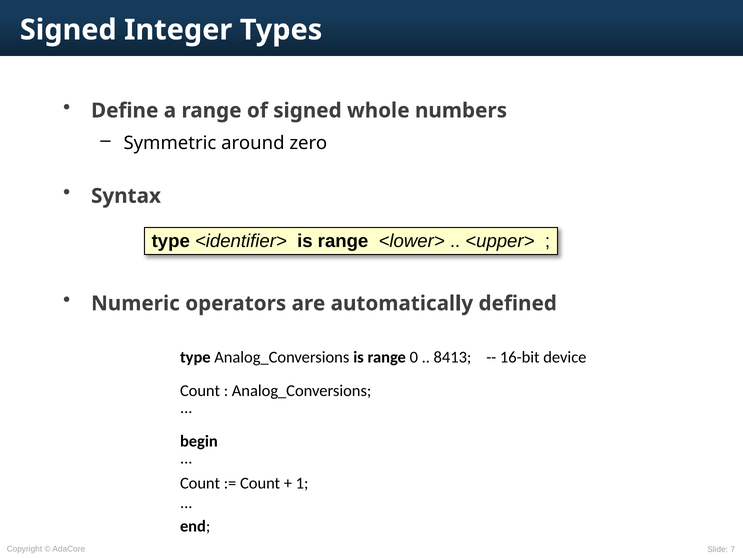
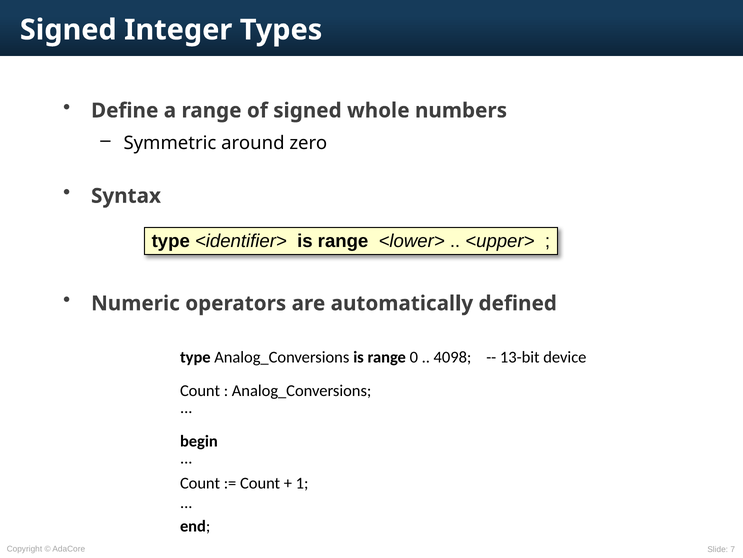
8413: 8413 -> 4098 (453, 357)
16-bit: 16-bit -> 13-bit (520, 357)
